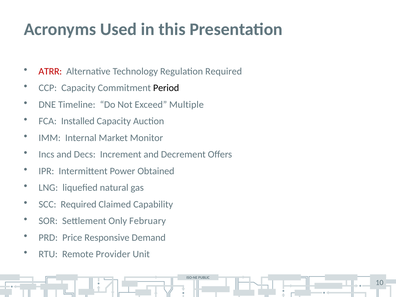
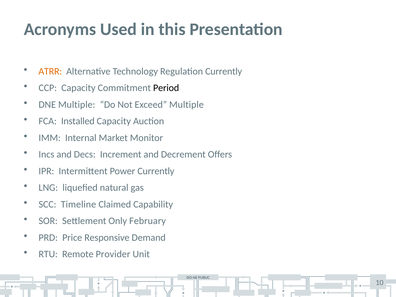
ATRR colour: red -> orange (50, 71)
Regulation Required: Required -> Currently (224, 71)
DNE Timeline: Timeline -> Multiple (77, 105)
Power Obtained: Obtained -> Currently (156, 171)
SCC Required: Required -> Timeline (78, 204)
